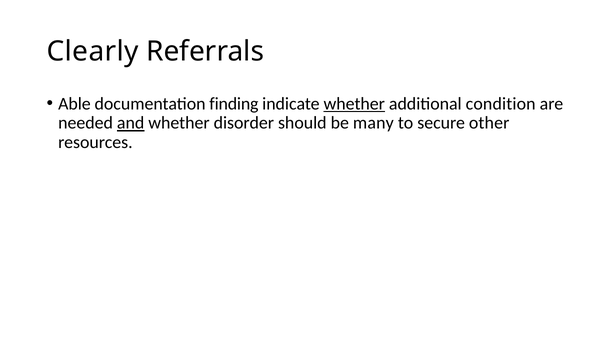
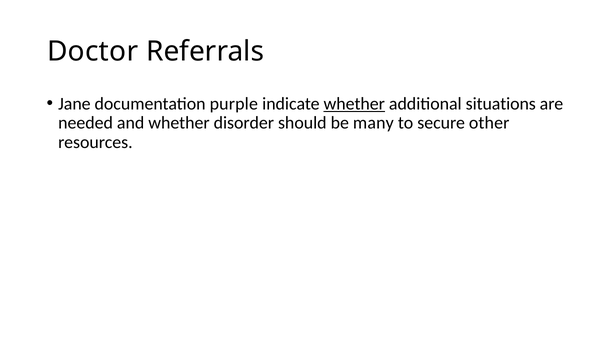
Clearly: Clearly -> Doctor (93, 51)
Able: Able -> Jane (74, 104)
finding: finding -> purple (234, 104)
condition: condition -> situations (501, 104)
and underline: present -> none (131, 123)
